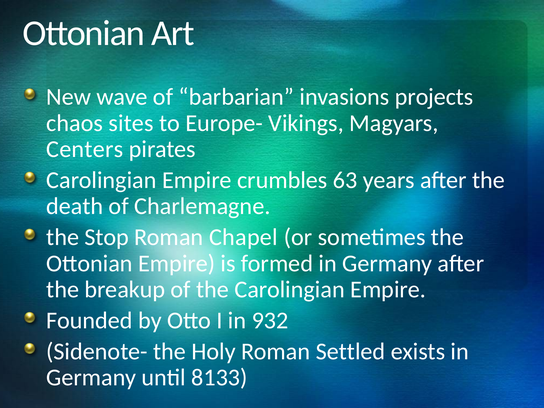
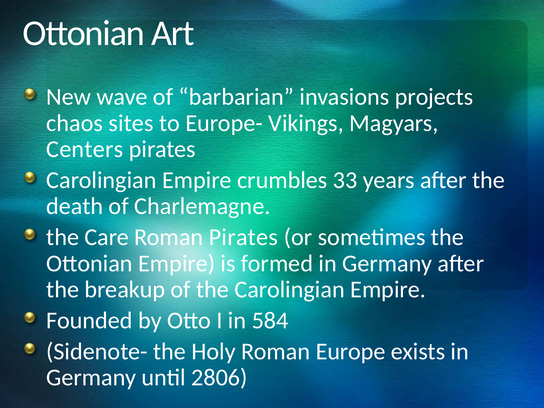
63: 63 -> 33 (345, 180)
Stop: Stop -> Care (107, 237)
Roman Chapel: Chapel -> Pirates (243, 237)
932: 932 -> 584 (270, 321)
Settled: Settled -> Europe (351, 352)
8133: 8133 -> 2806 (219, 378)
